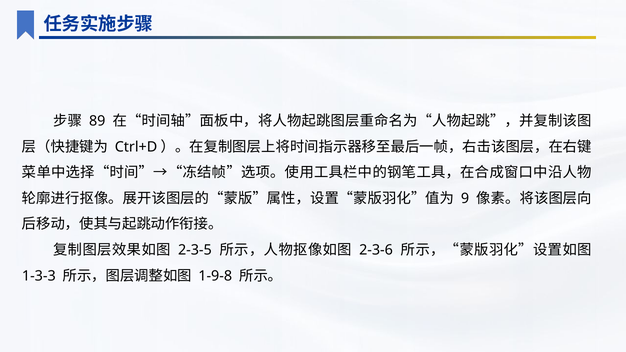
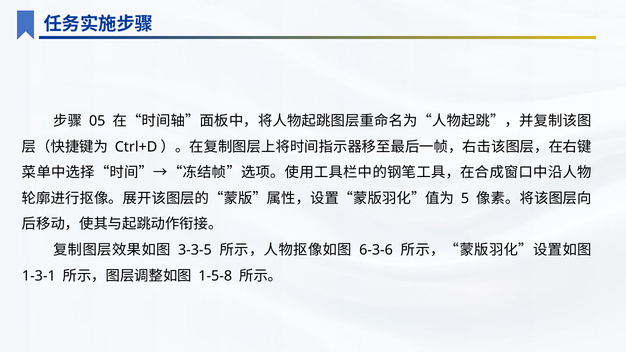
89: 89 -> 05 (97, 121)
9: 9 -> 5 (465, 199)
2-3-5: 2-3-5 -> 3-3-5 (195, 250)
2-3-6: 2-3-6 -> 6-3-6 (376, 250)
1-3-3: 1-3-3 -> 1-3-1 (39, 276)
1-9-8: 1-9-8 -> 1-5-8 (215, 276)
